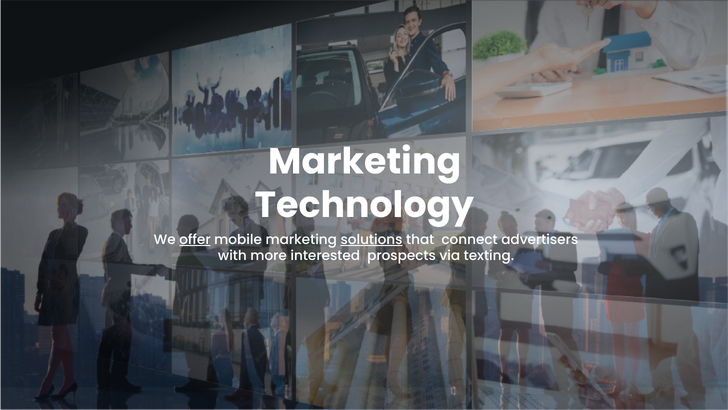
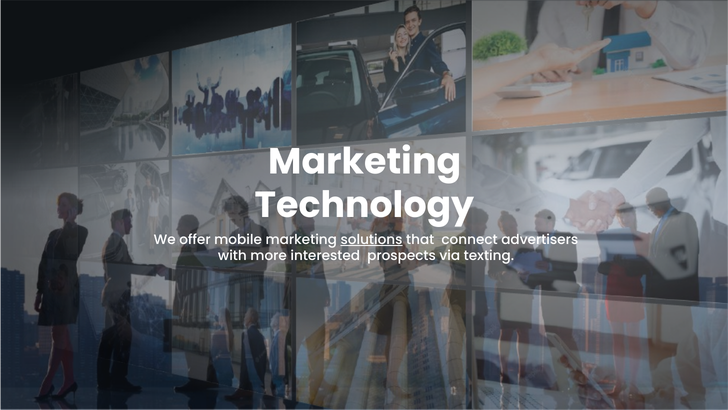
offer underline: present -> none (195, 240)
